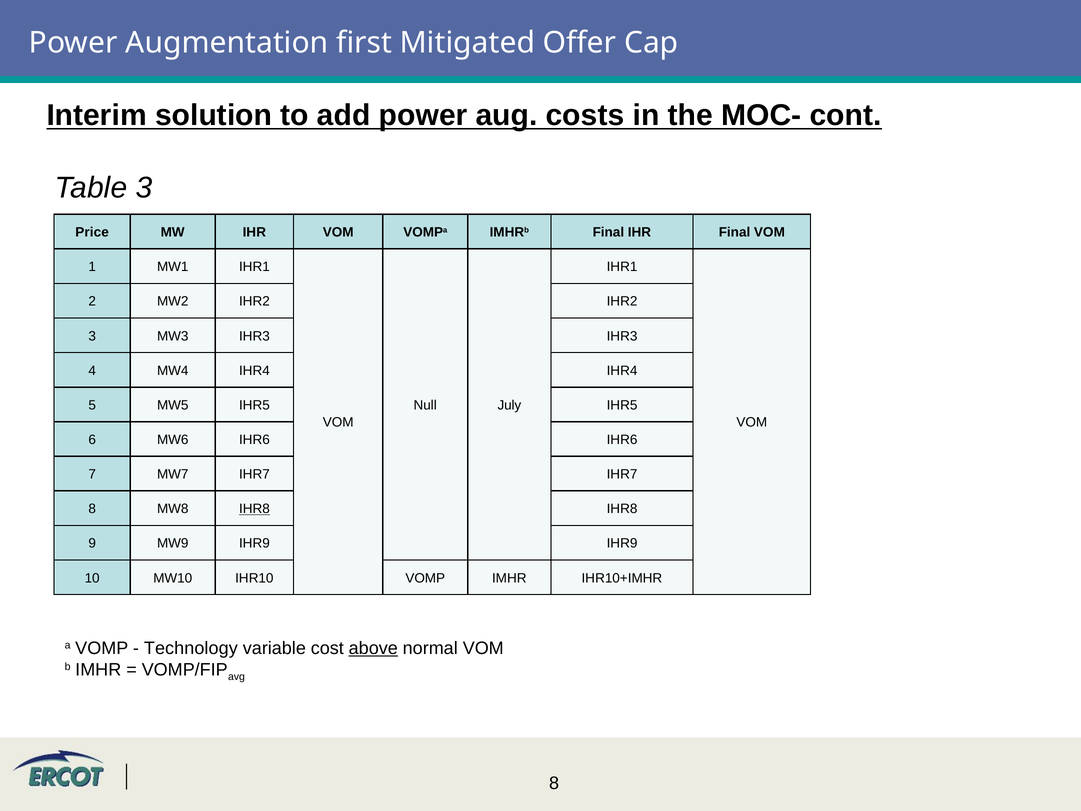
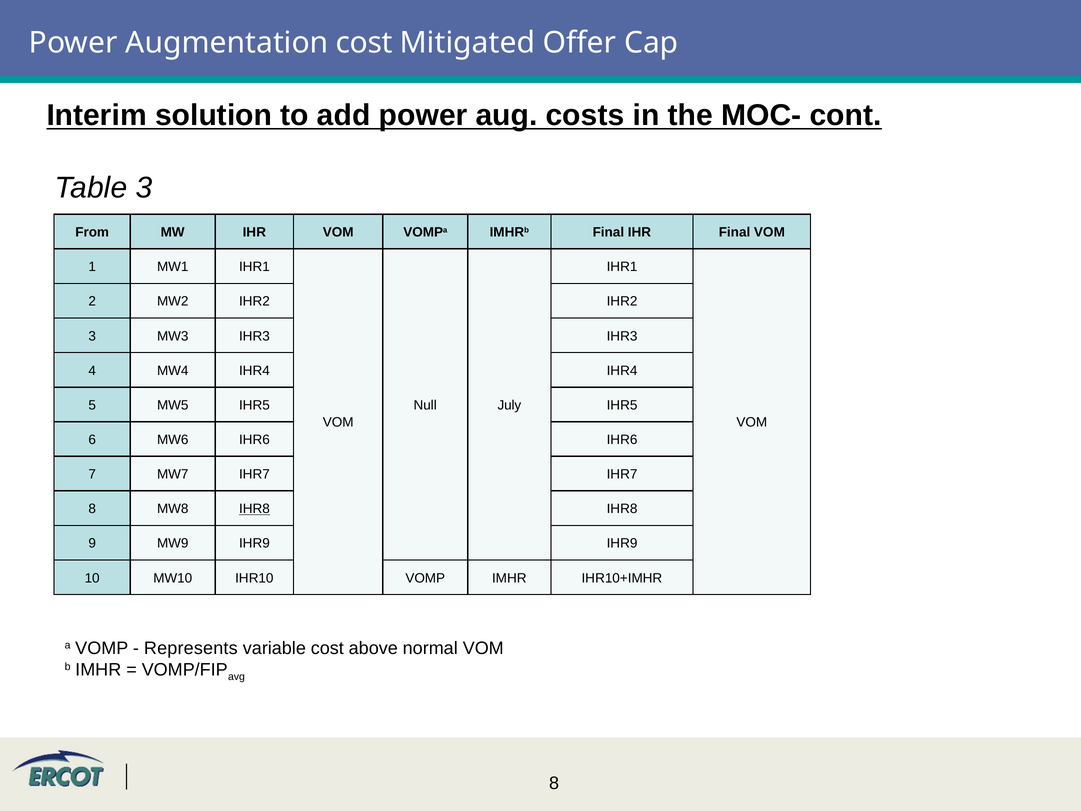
Augmentation first: first -> cost (364, 43)
Price: Price -> From (92, 232)
Technology: Technology -> Represents (191, 648)
above underline: present -> none (373, 648)
